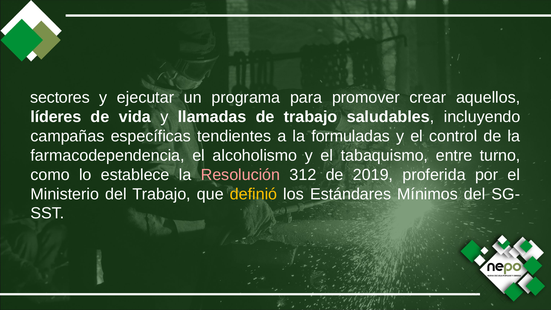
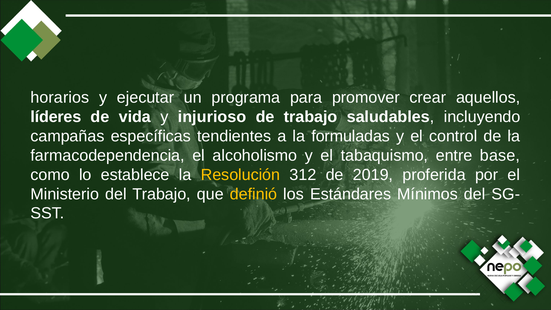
sectores: sectores -> horarios (60, 98)
llamadas: llamadas -> injurioso (212, 117)
turno: turno -> base (500, 155)
Resolución colour: pink -> yellow (240, 175)
